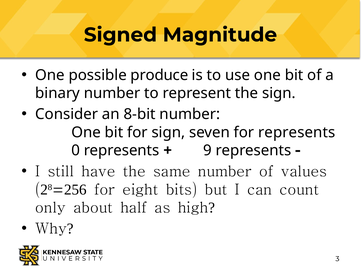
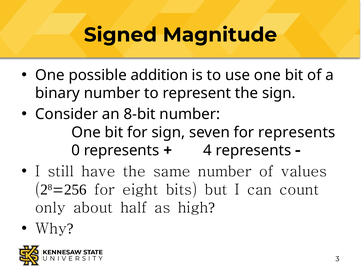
produce: produce -> addition (159, 75)
9: 9 -> 4 (208, 150)
